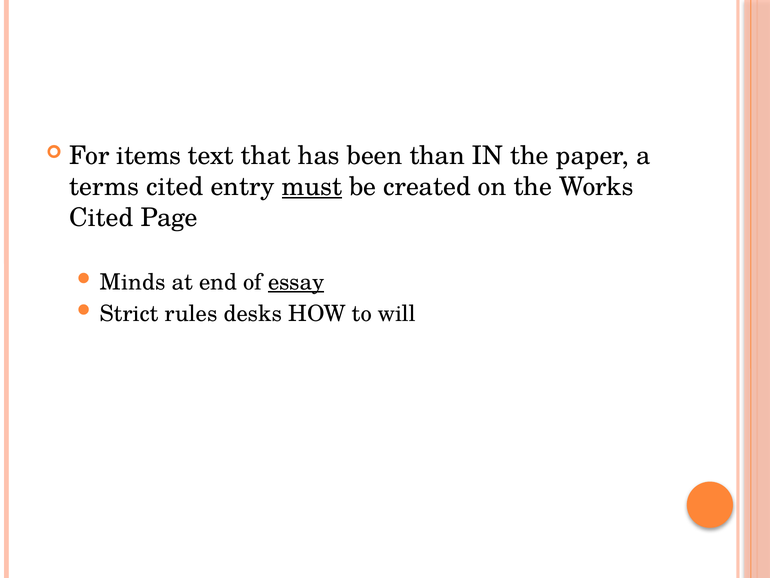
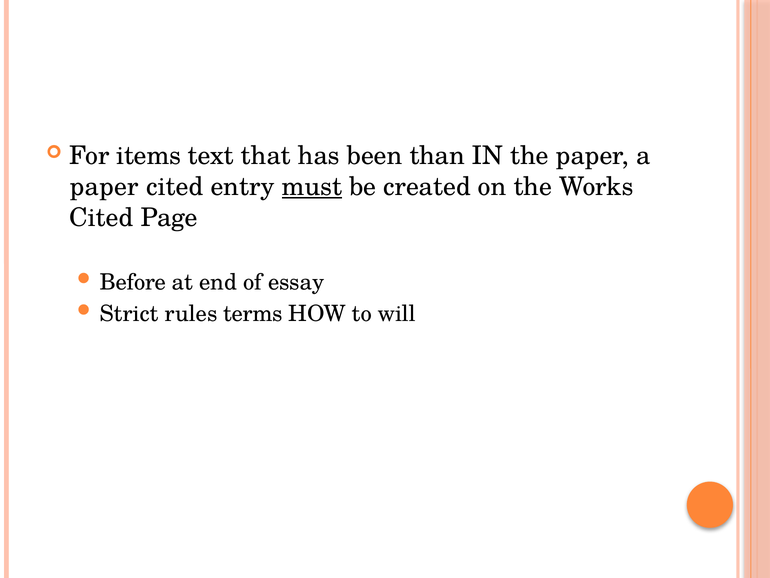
terms: terms -> paper (104, 187)
Minds: Minds -> Before (133, 282)
essay underline: present -> none (296, 282)
desks: desks -> terms (253, 313)
